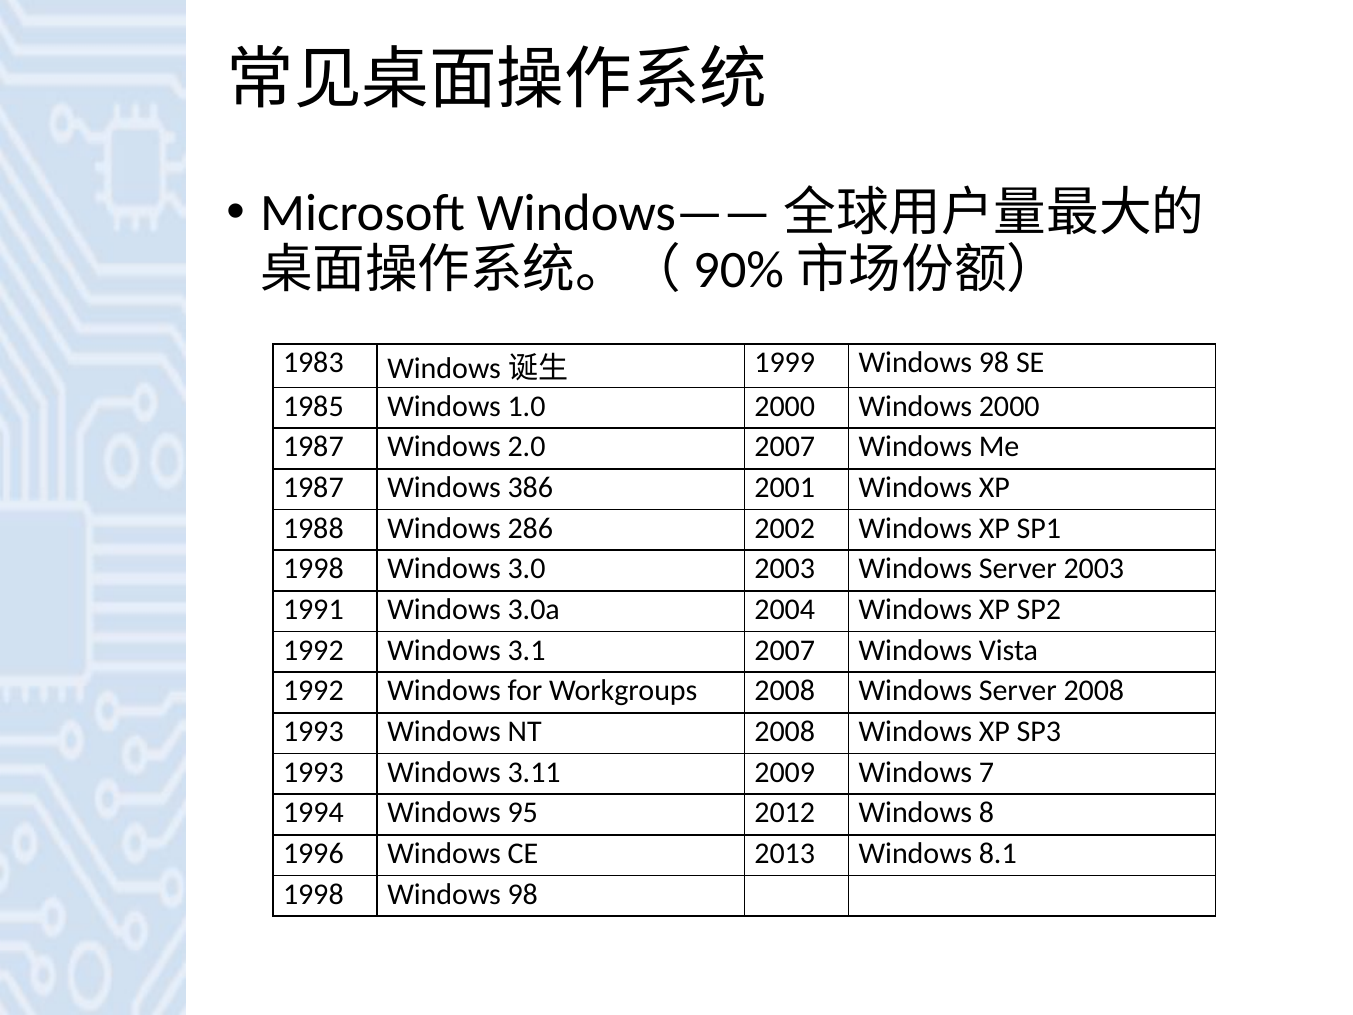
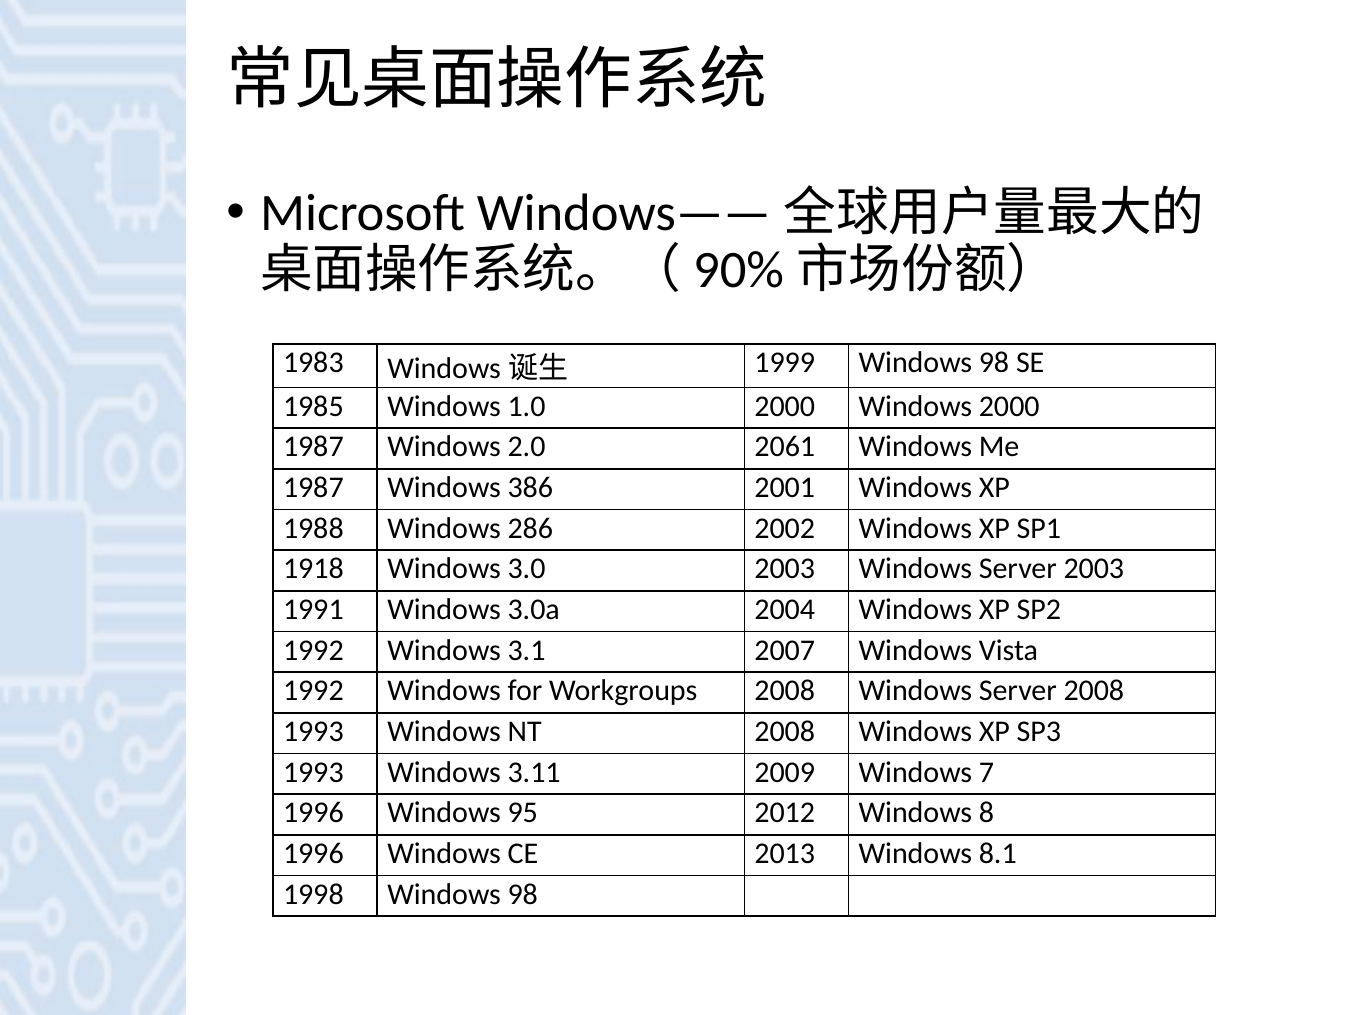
2.0 2007: 2007 -> 2061 (785, 447)
1998: 1998 -> 1918 (313, 569)
1994: 1994 -> 1996 (313, 813)
